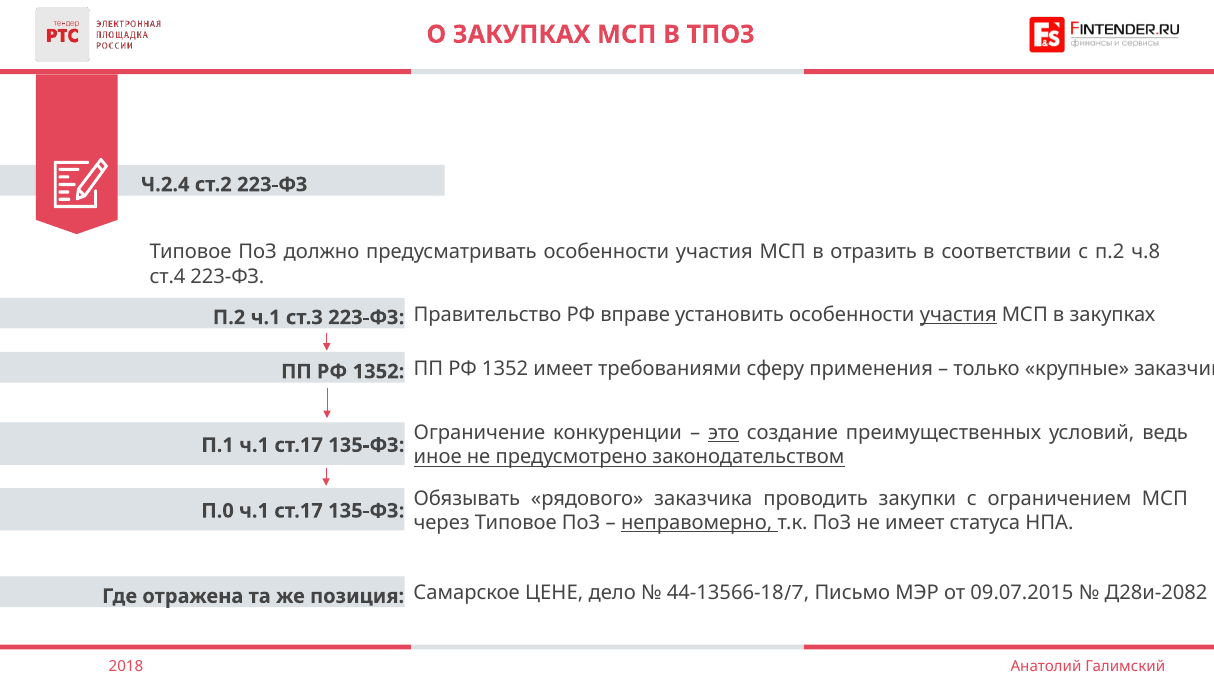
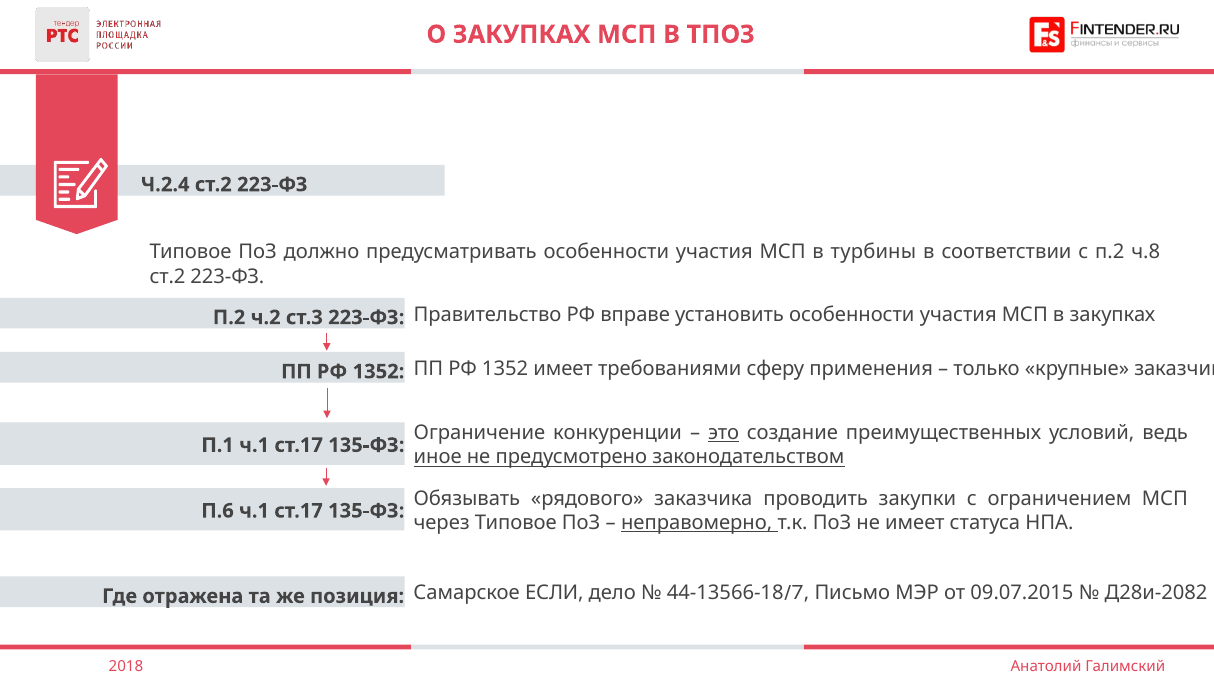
отразить: отразить -> турбины (873, 252)
ст.4: ст.4 -> ст.2 (167, 276)
П.2 ч.1: ч.1 -> ч.2 (266, 317)
участия underline: present -> none (958, 315)
П.0: П.0 -> П.6 (218, 511)
ЦЕНЕ: ЦЕНЕ -> ЕСЛИ (554, 593)
